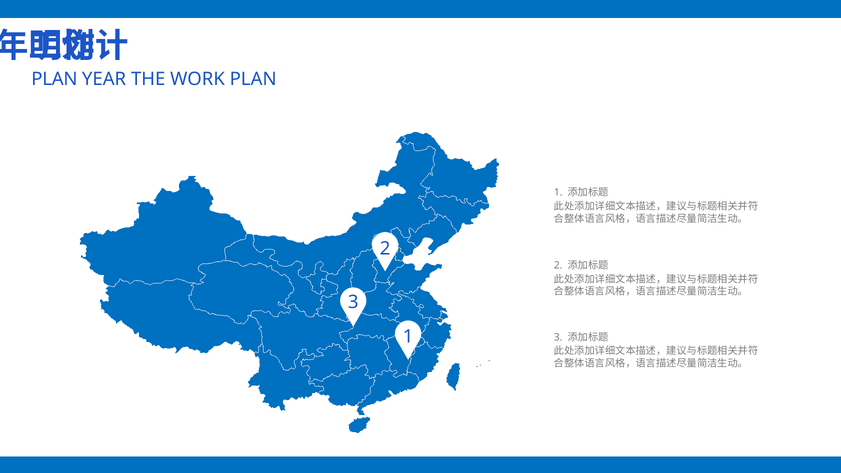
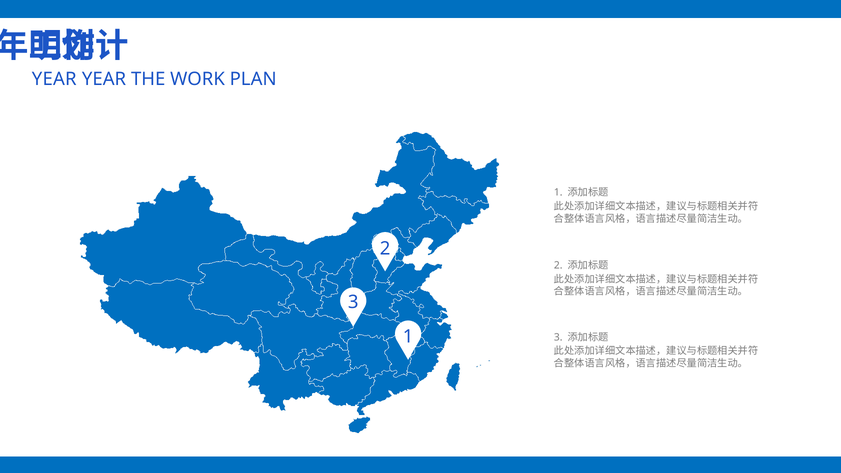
PLAN: PLAN -> YEAR (54, 79)
